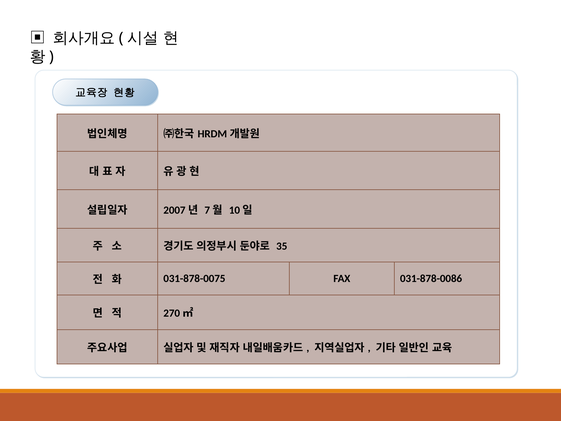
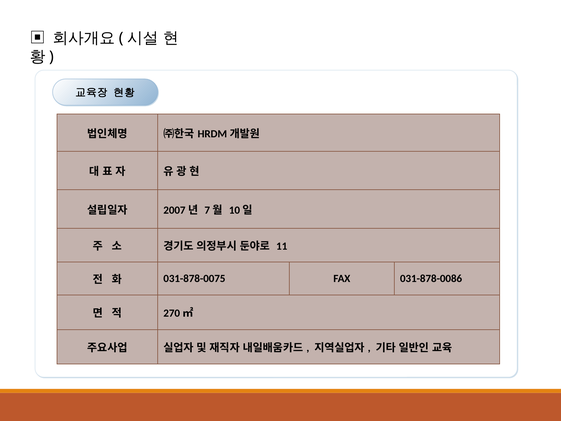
35: 35 -> 11 (282, 246)
